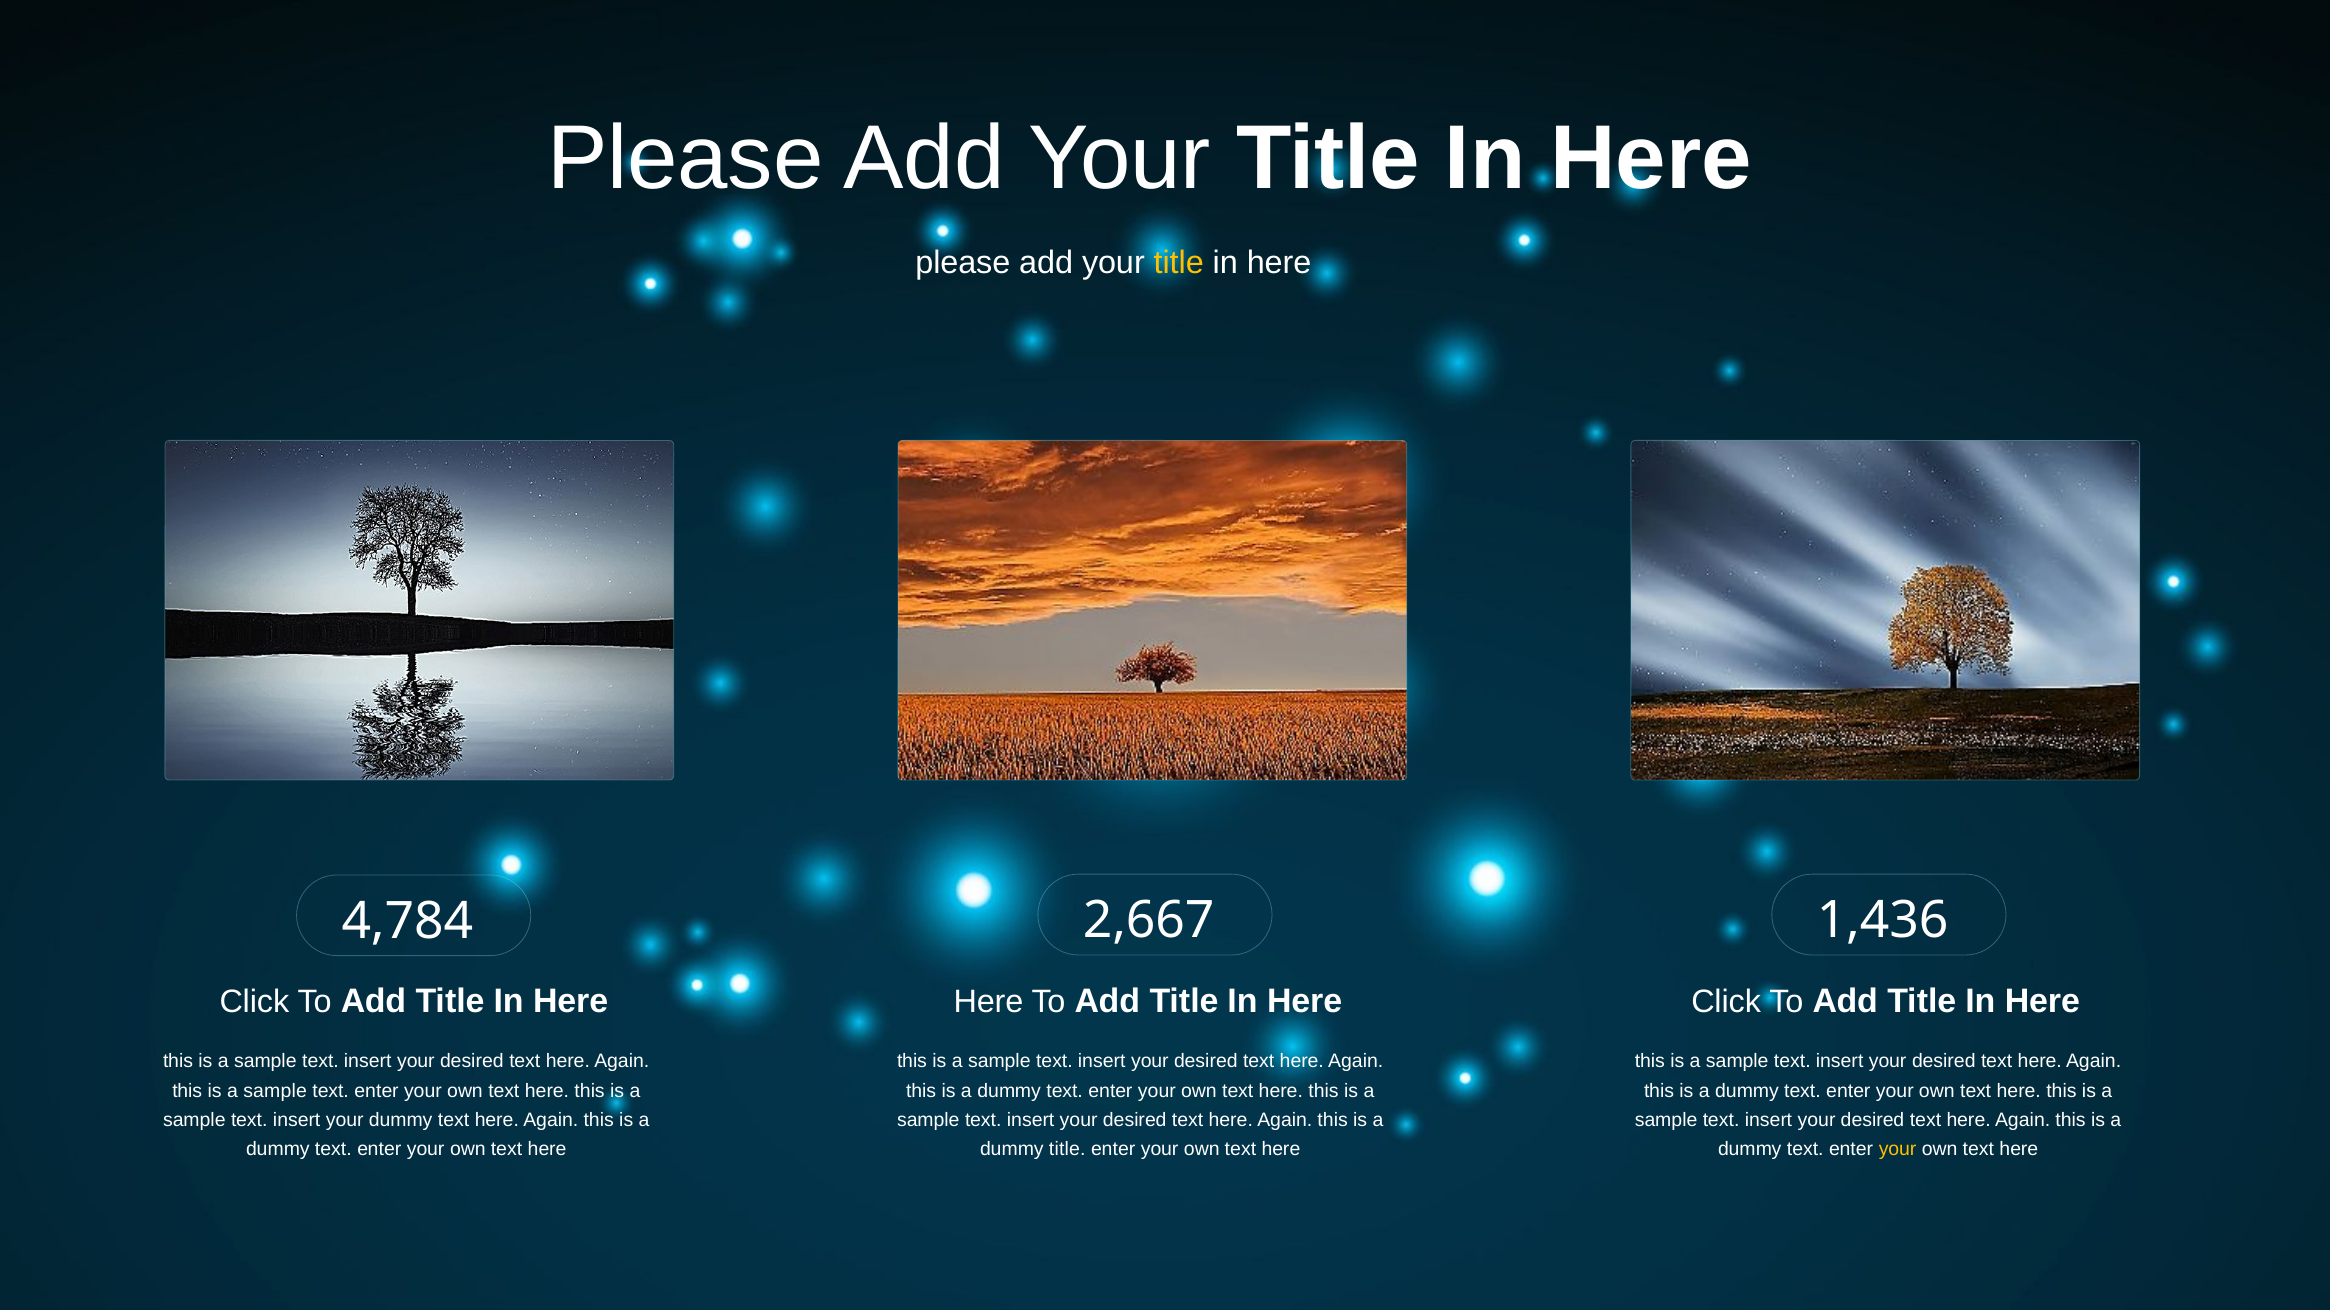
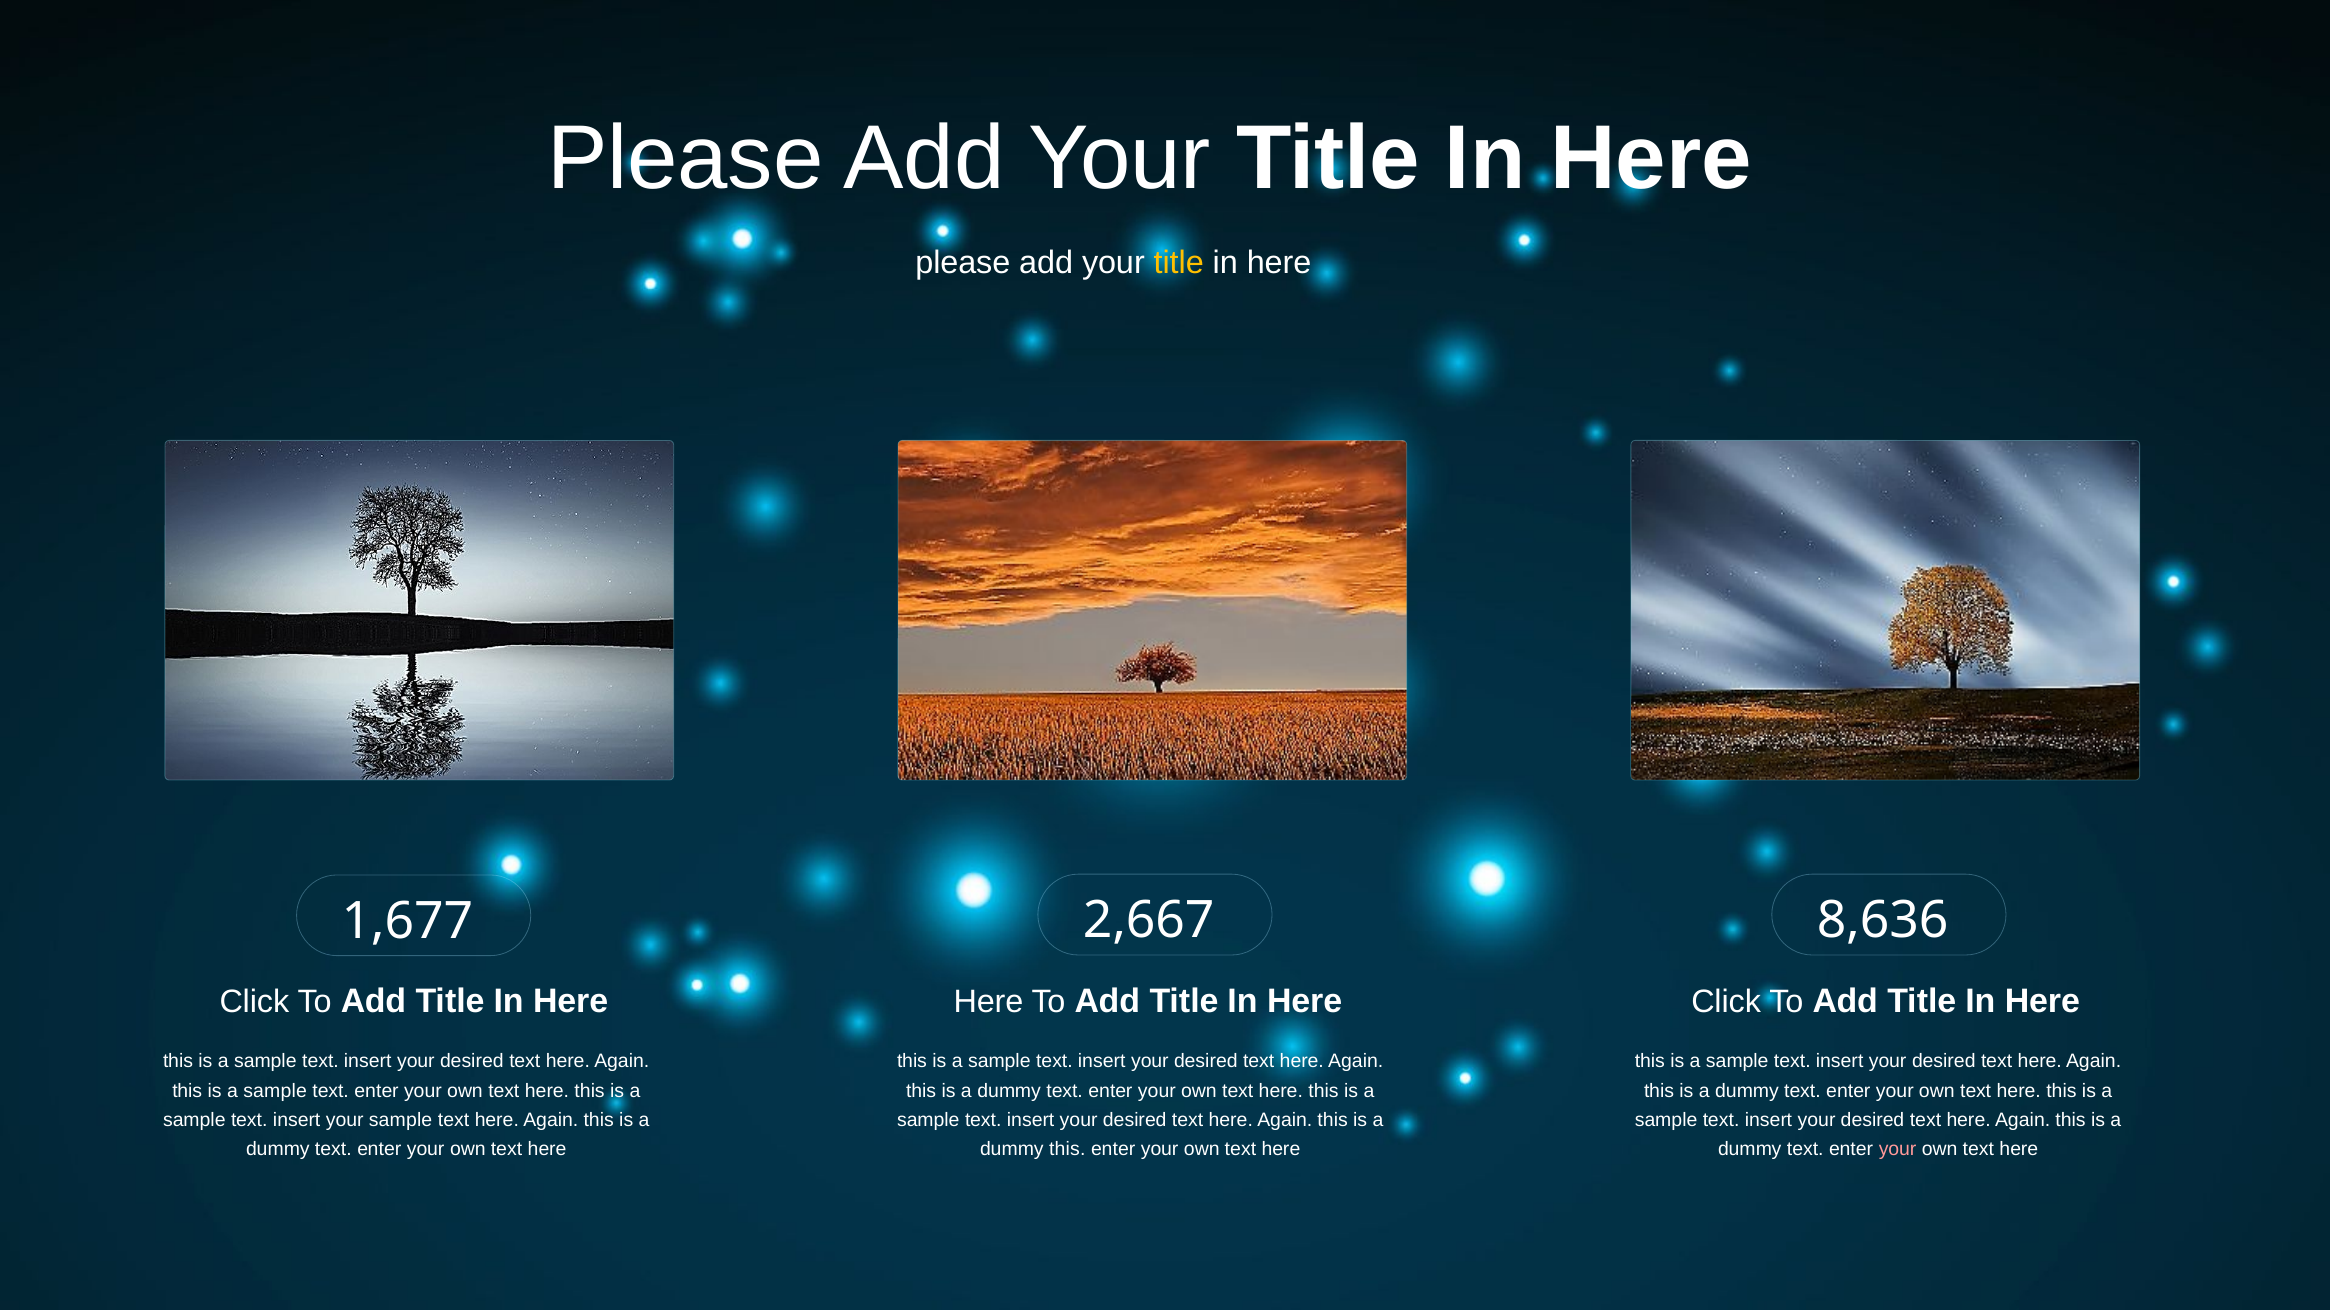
4,784: 4,784 -> 1,677 (407, 922)
1,436: 1,436 -> 8,636 (1883, 921)
your dummy: dummy -> sample (401, 1120)
dummy title: title -> this (1067, 1150)
your colour: yellow -> pink (1898, 1150)
